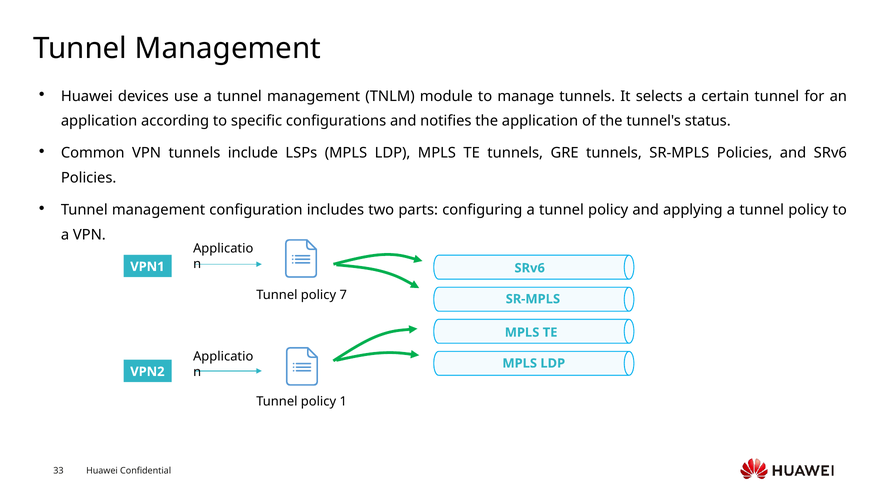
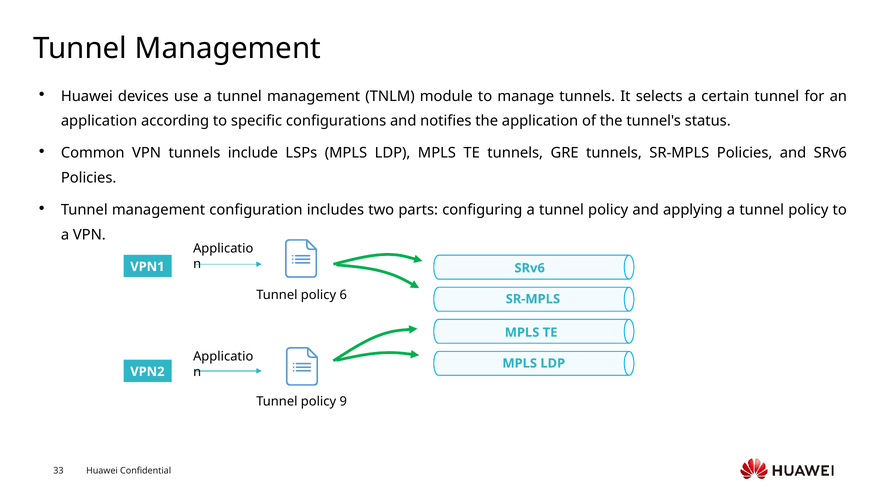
7: 7 -> 6 (343, 295)
1: 1 -> 9 (343, 402)
